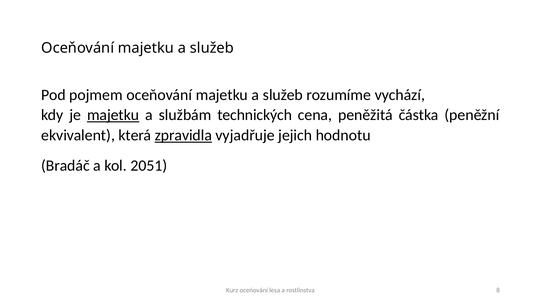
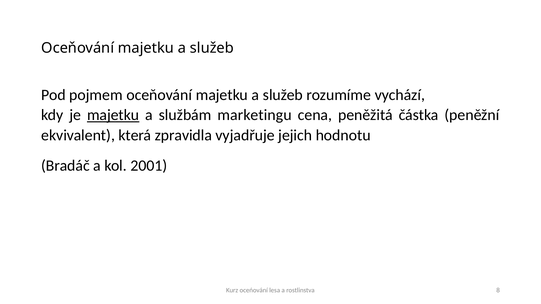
technických: technických -> marketingu (255, 115)
zpravidla underline: present -> none (183, 135)
2051: 2051 -> 2001 (149, 166)
